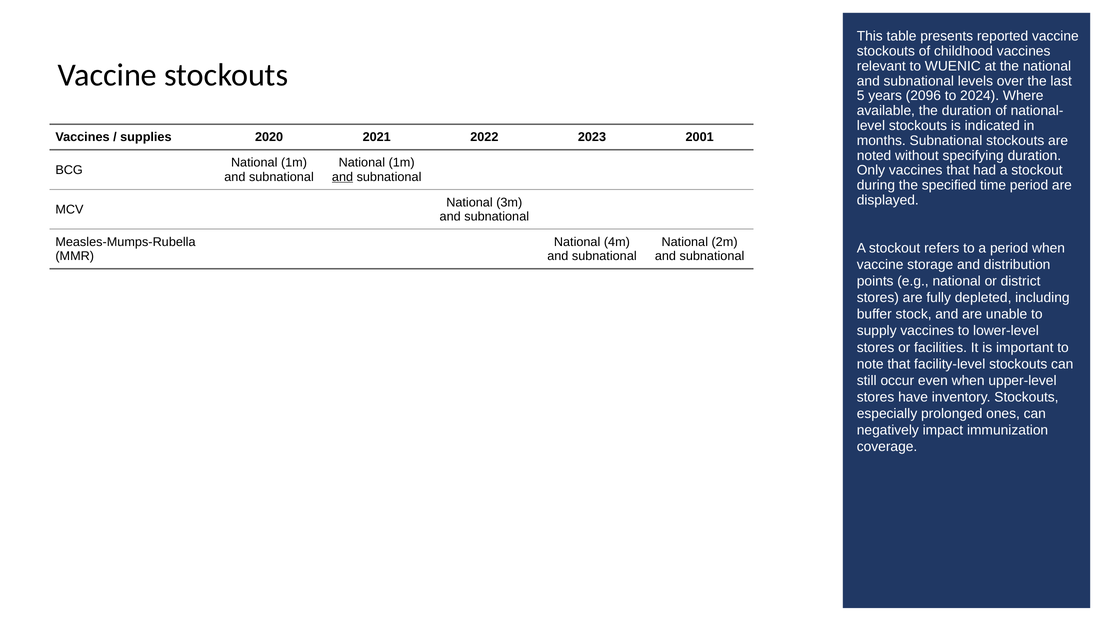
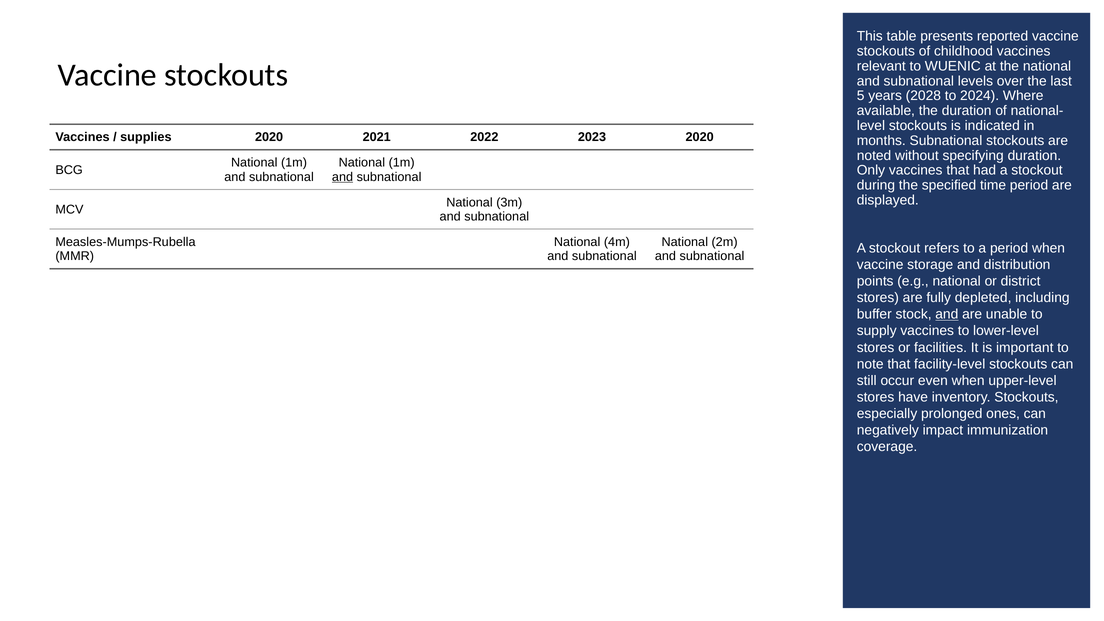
2096: 2096 -> 2028 (923, 96)
2023 2001: 2001 -> 2020 (700, 137)
and underline: none -> present (947, 314)
